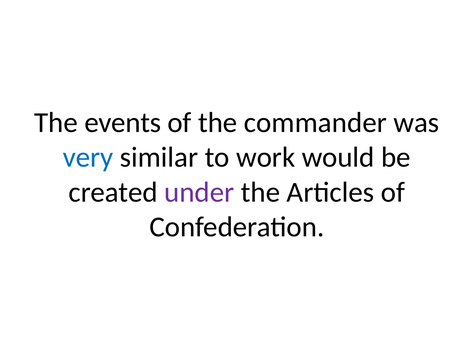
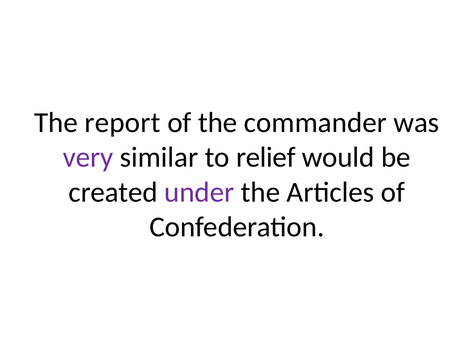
events: events -> report (122, 123)
very colour: blue -> purple (88, 158)
work: work -> relief (266, 158)
